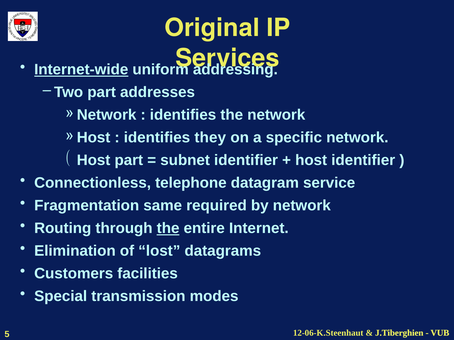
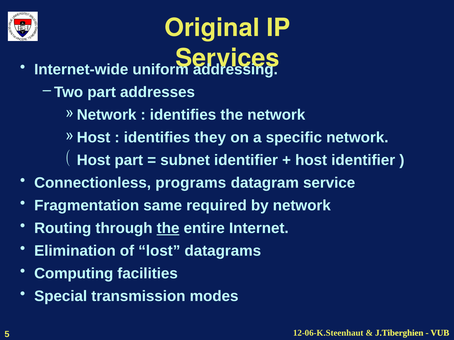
Internet-wide underline: present -> none (81, 70)
telephone: telephone -> programs (191, 183)
Customers: Customers -> Computing (74, 274)
